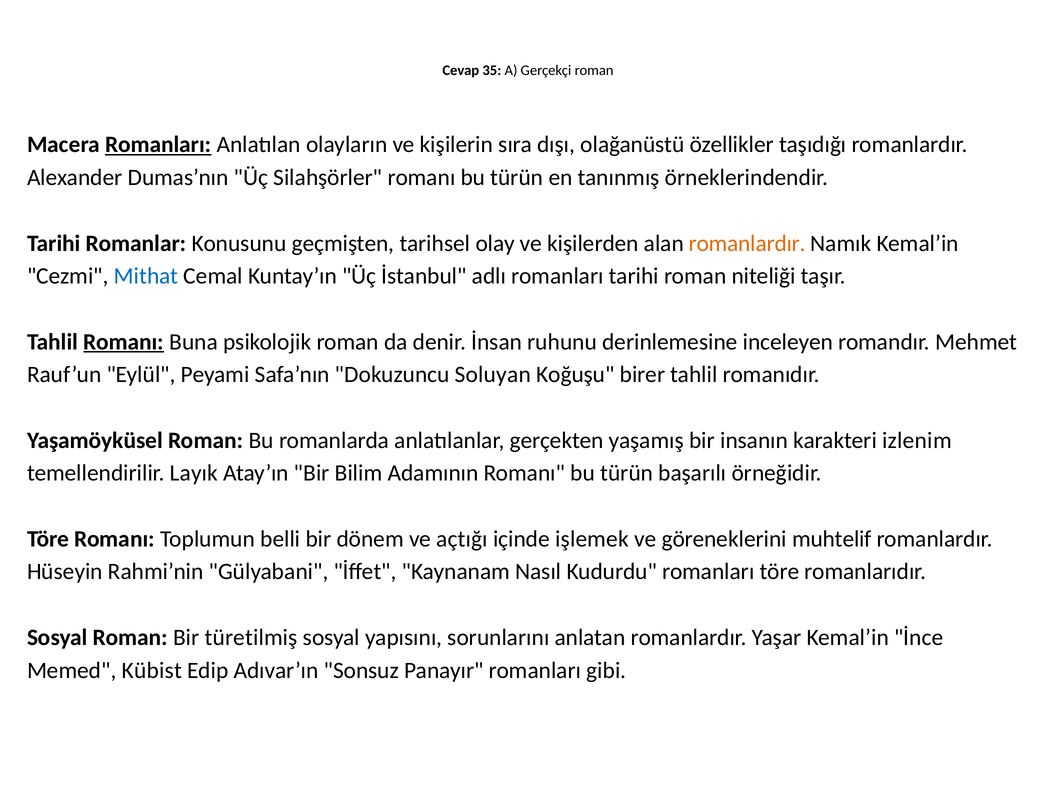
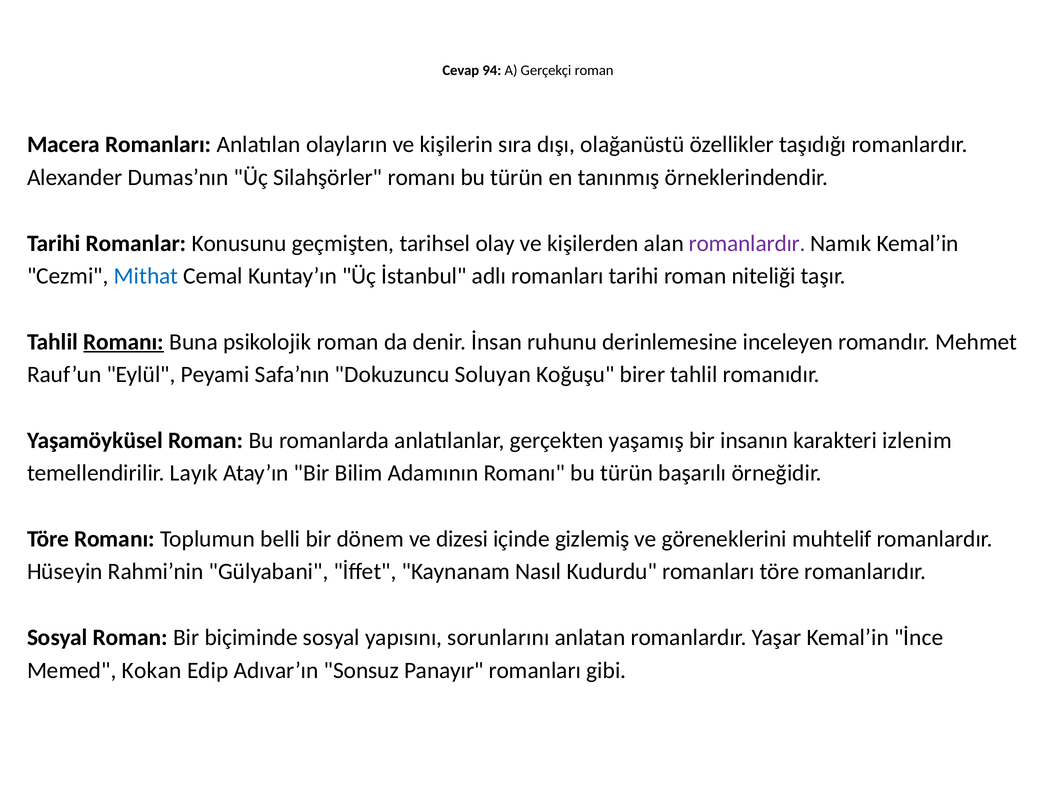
35: 35 -> 94 (492, 70)
Romanları underline: present -> none (158, 145)
romanlardır colour: orange -> purple (747, 243)
açtığı: açtığı -> dizesi (462, 539)
işlemek: işlemek -> gizlemiş (592, 539)
türetilmiş: türetilmiş -> biçiminde (251, 637)
Kübist: Kübist -> Kokan (152, 670)
